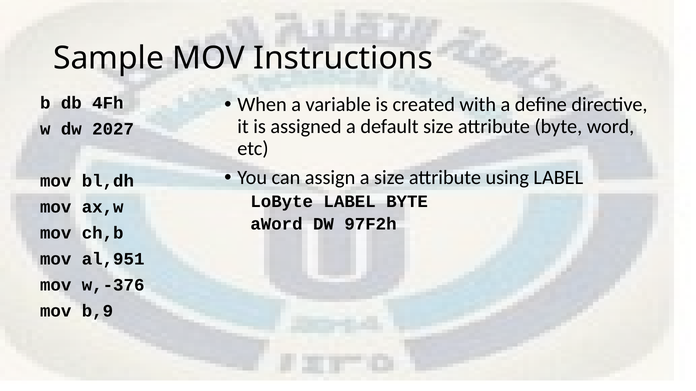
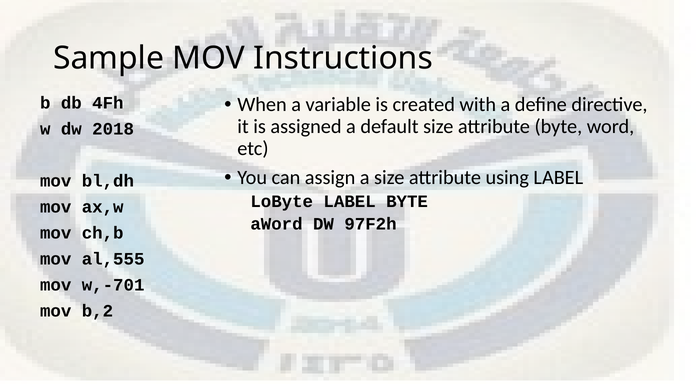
2027: 2027 -> 2018 (113, 129)
al,951: al,951 -> al,555 (113, 259)
w,-376: w,-376 -> w,-701 (113, 286)
b,9: b,9 -> b,2 (97, 312)
